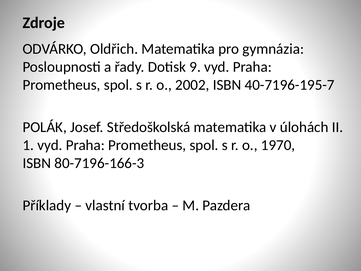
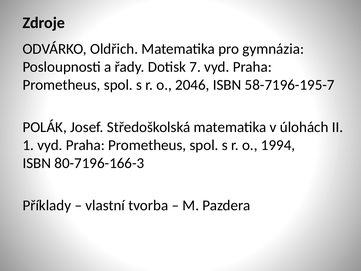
9: 9 -> 7 (195, 67)
2002: 2002 -> 2046 (192, 85)
40-7196-195-7: 40-7196-195-7 -> 58-7196-195-7 (290, 85)
1970: 1970 -> 1994 (278, 145)
